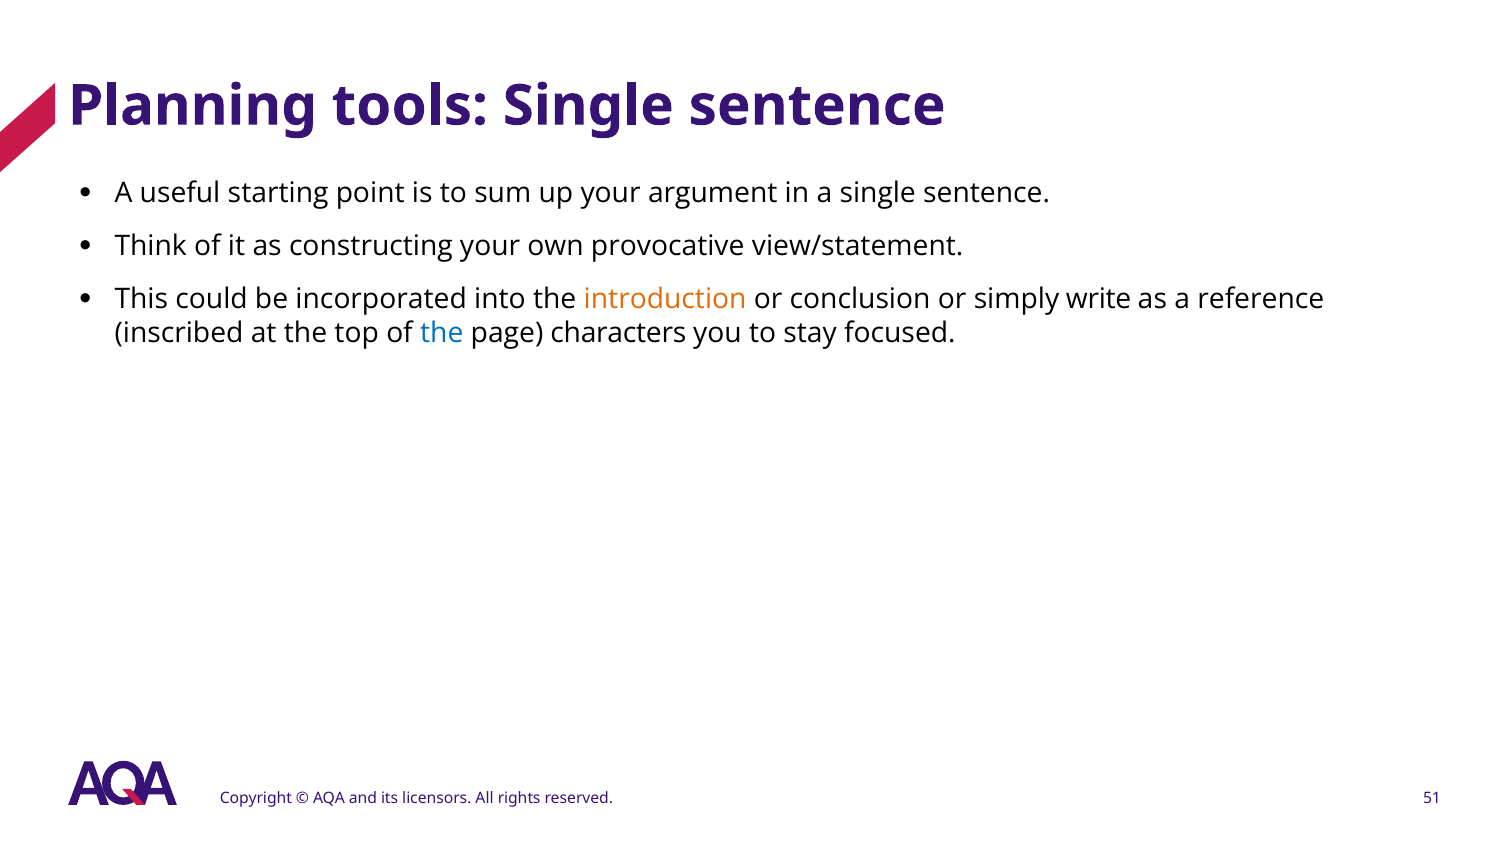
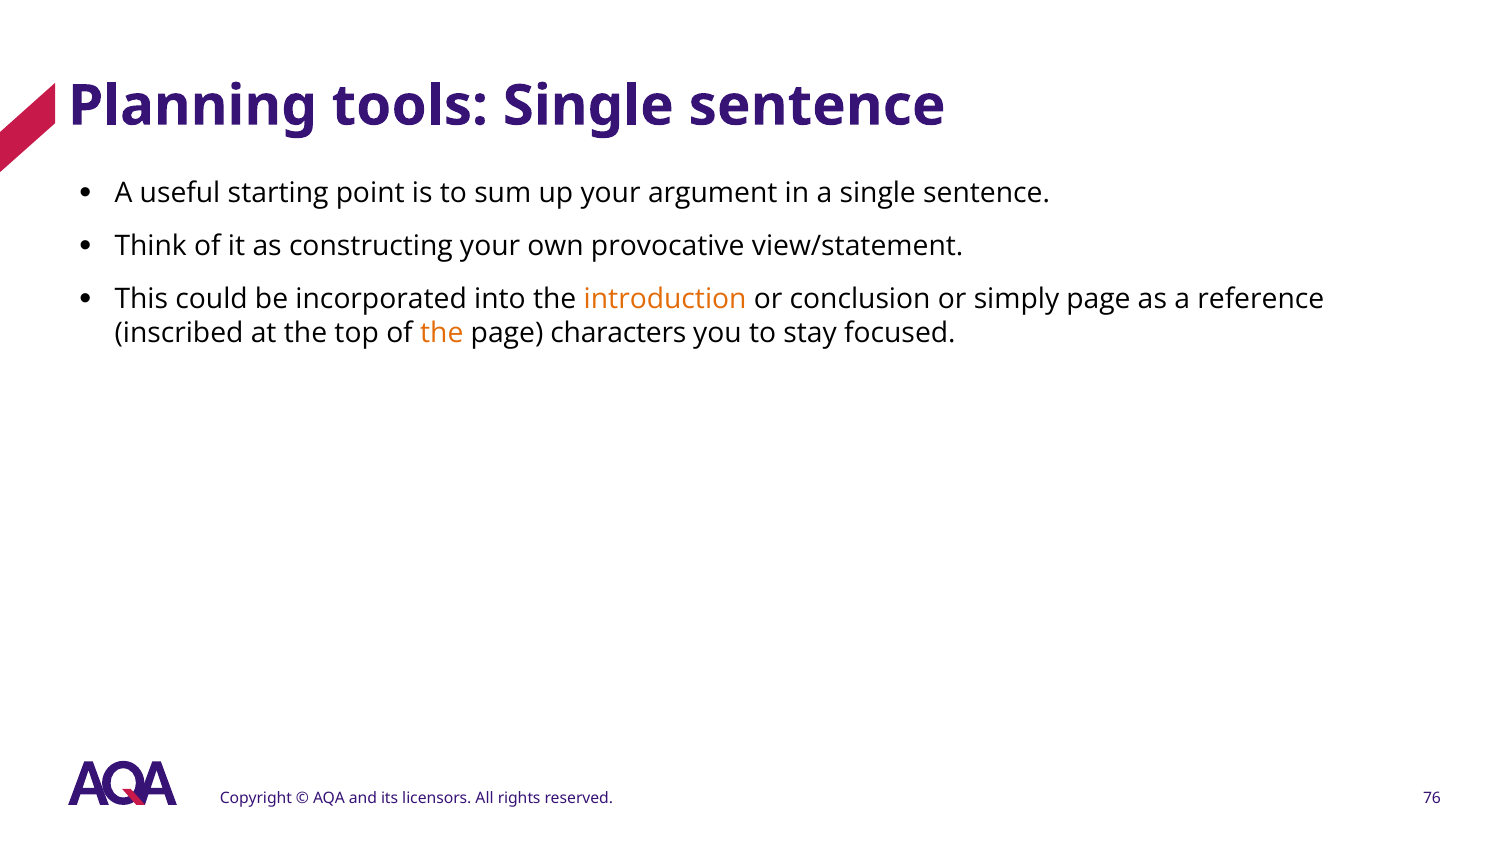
simply write: write -> page (1099, 299)
the colour: blue -> orange (442, 333)
51: 51 -> 76 (1432, 798)
